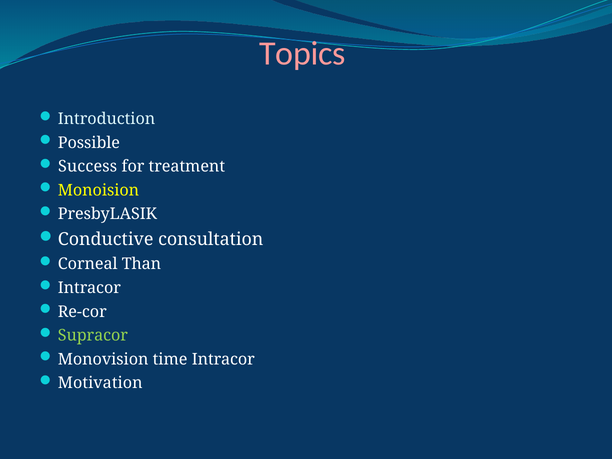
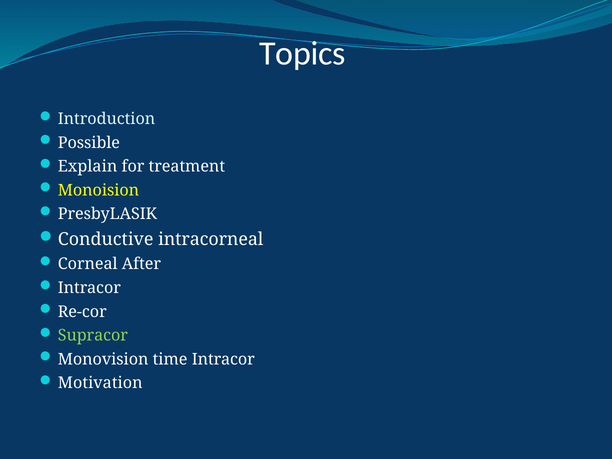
Topics colour: pink -> white (302, 54)
Success: Success -> Explain (88, 167)
consultation: consultation -> intracorneal (211, 239)
Than: Than -> After (141, 264)
